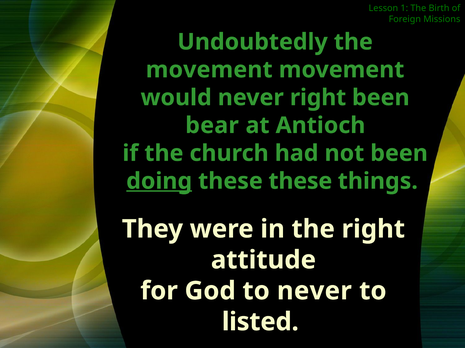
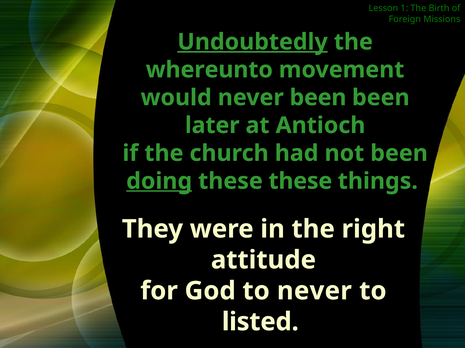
Undoubtedly underline: none -> present (253, 42)
movement: movement -> whereunto (209, 70)
never right: right -> been (318, 98)
bear: bear -> later (212, 126)
